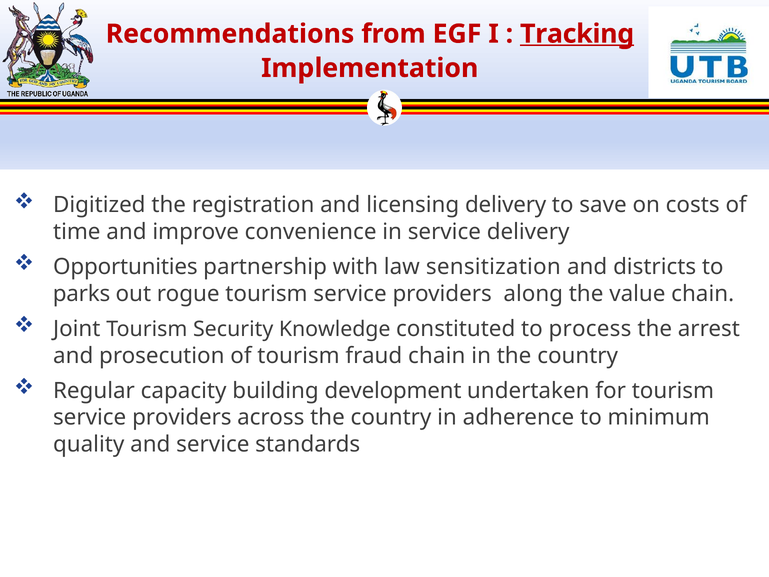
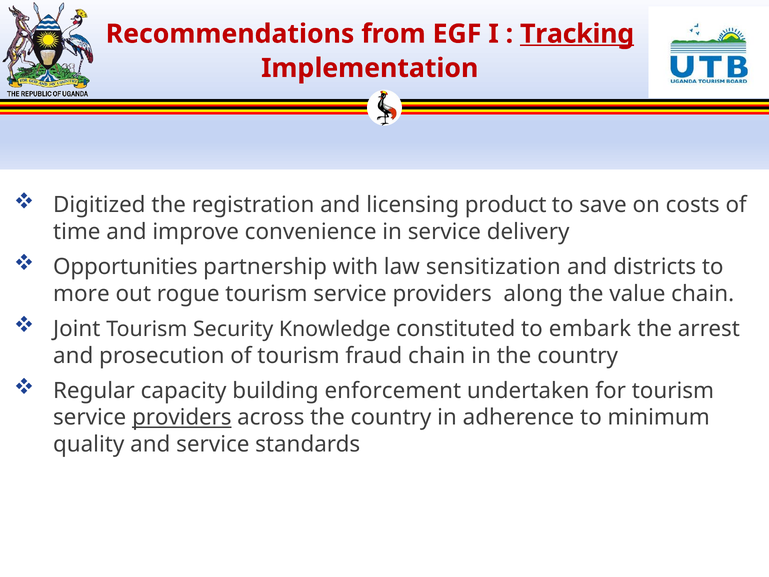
licensing delivery: delivery -> product (506, 205)
parks: parks -> more (81, 294)
process: process -> embark (590, 329)
development: development -> enforcement (393, 390)
providers underline: none -> present (182, 417)
